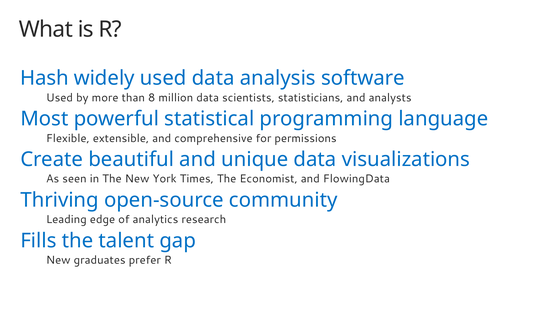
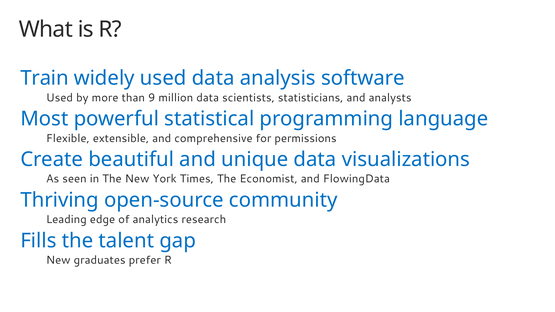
Hash: Hash -> Train (44, 78)
8: 8 -> 9 (152, 98)
